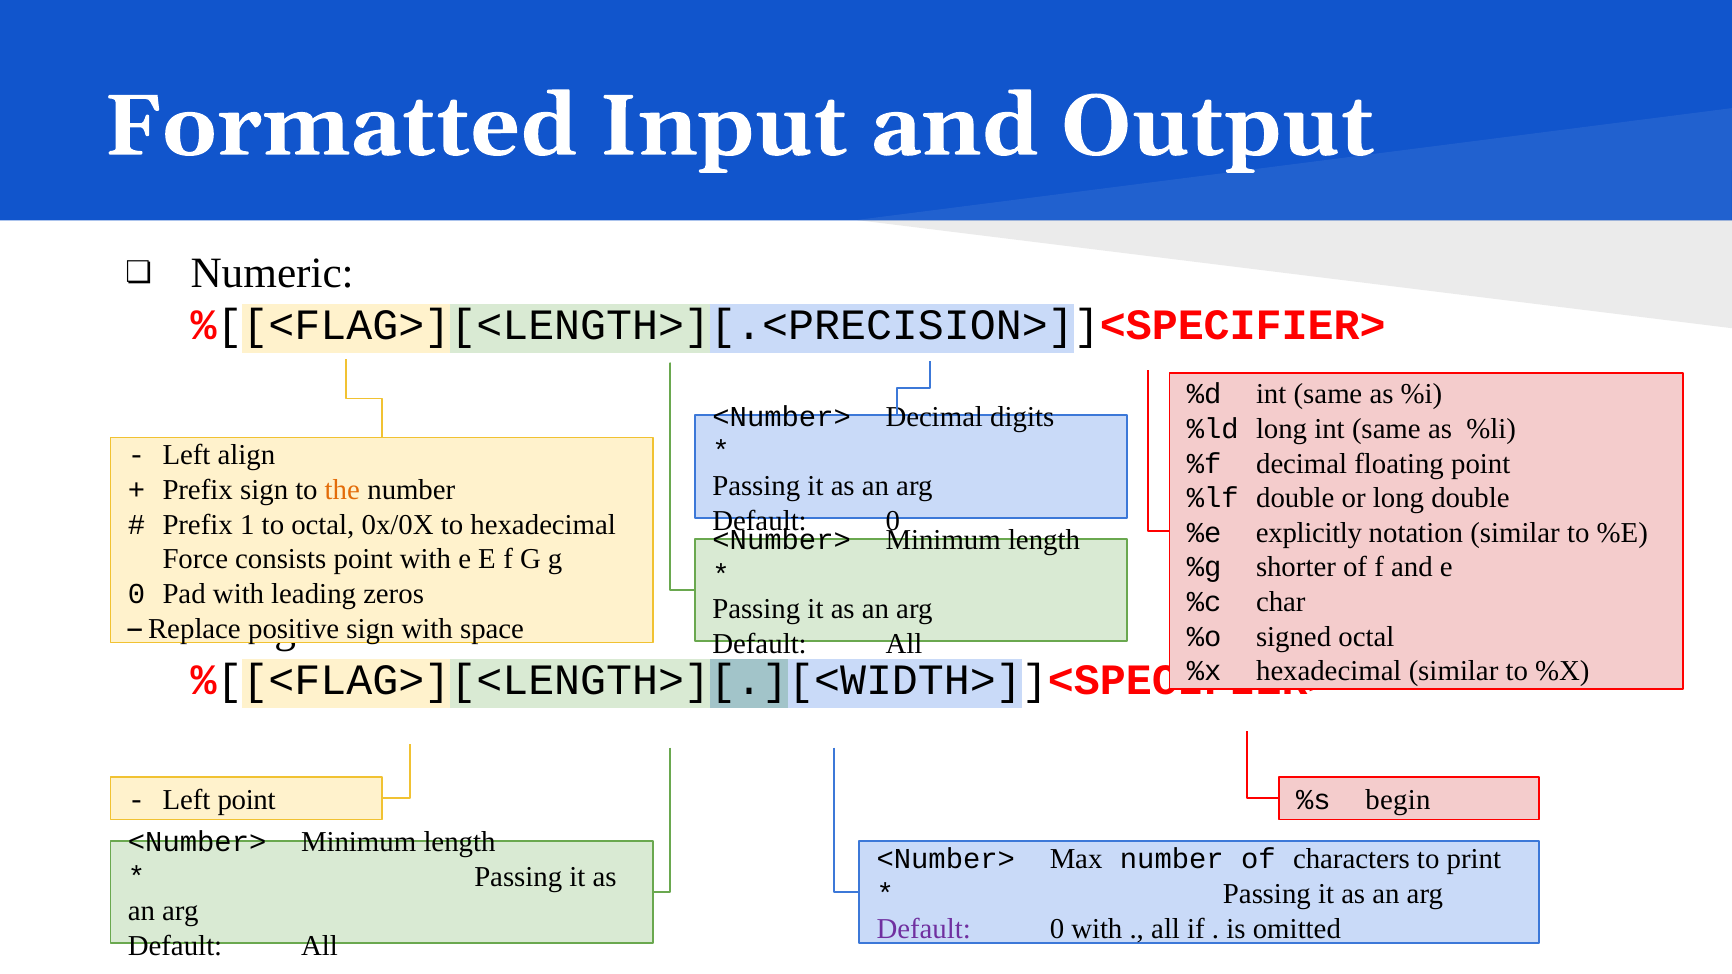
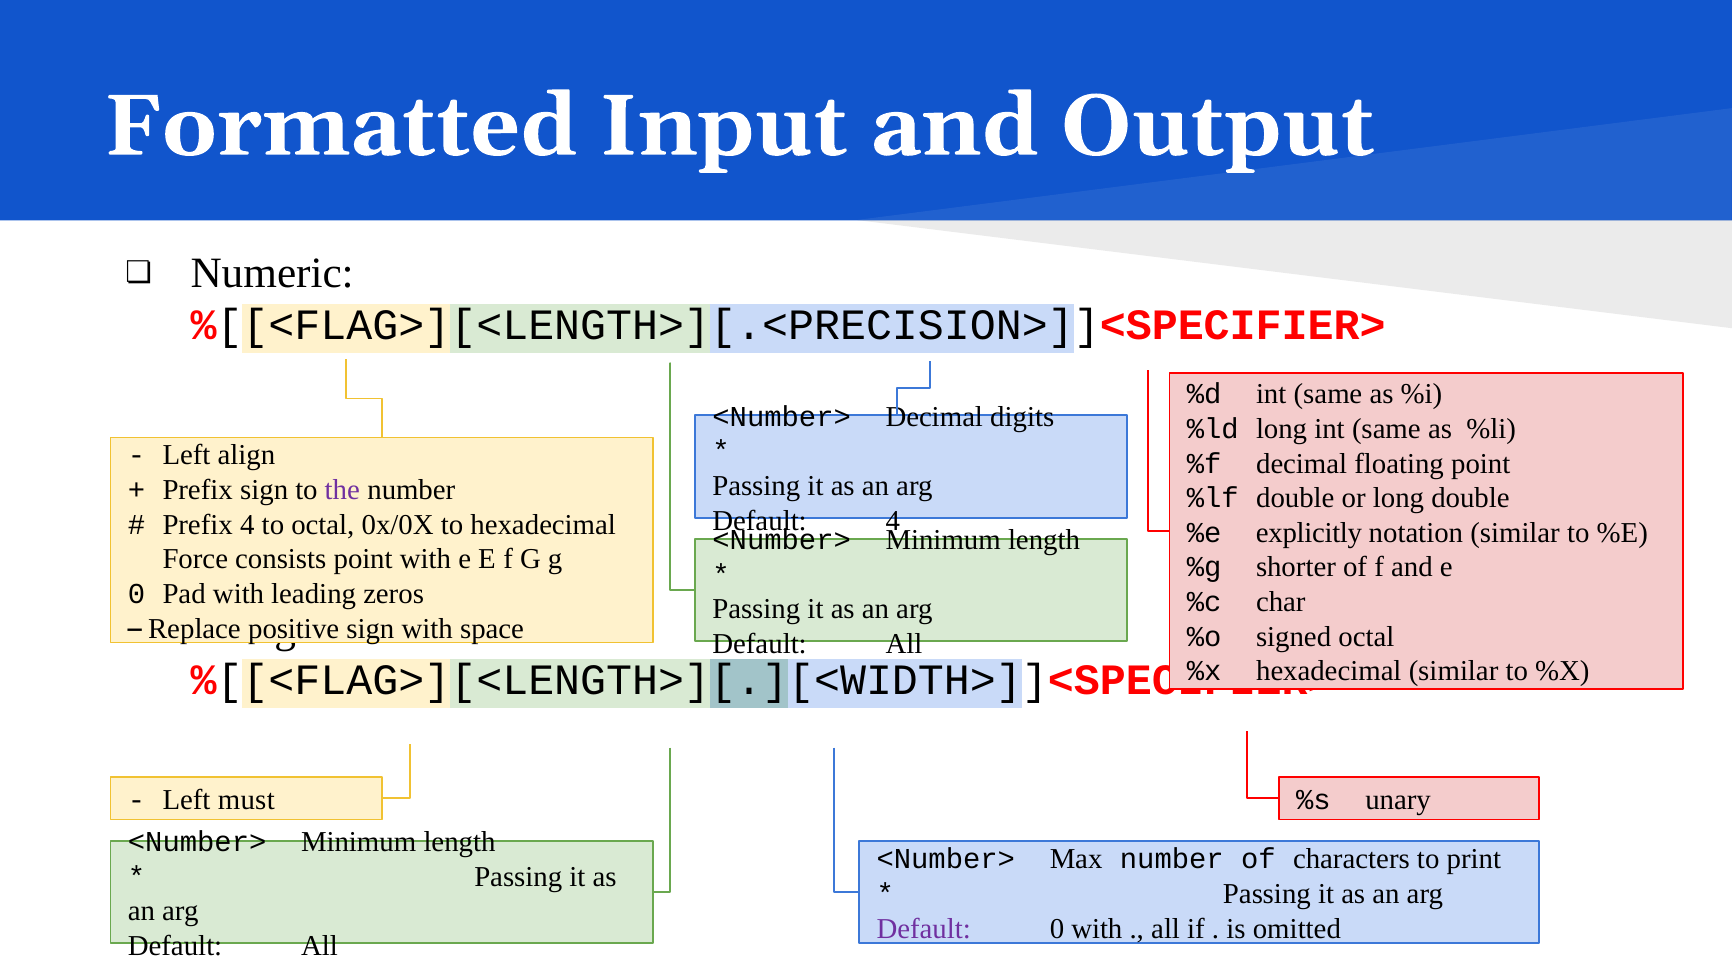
the colour: orange -> purple (342, 490)
0: 0 -> 4 (893, 521)
Prefix 1: 1 -> 4 (247, 525)
Left point: point -> must (246, 801)
begin: begin -> unary (1398, 801)
